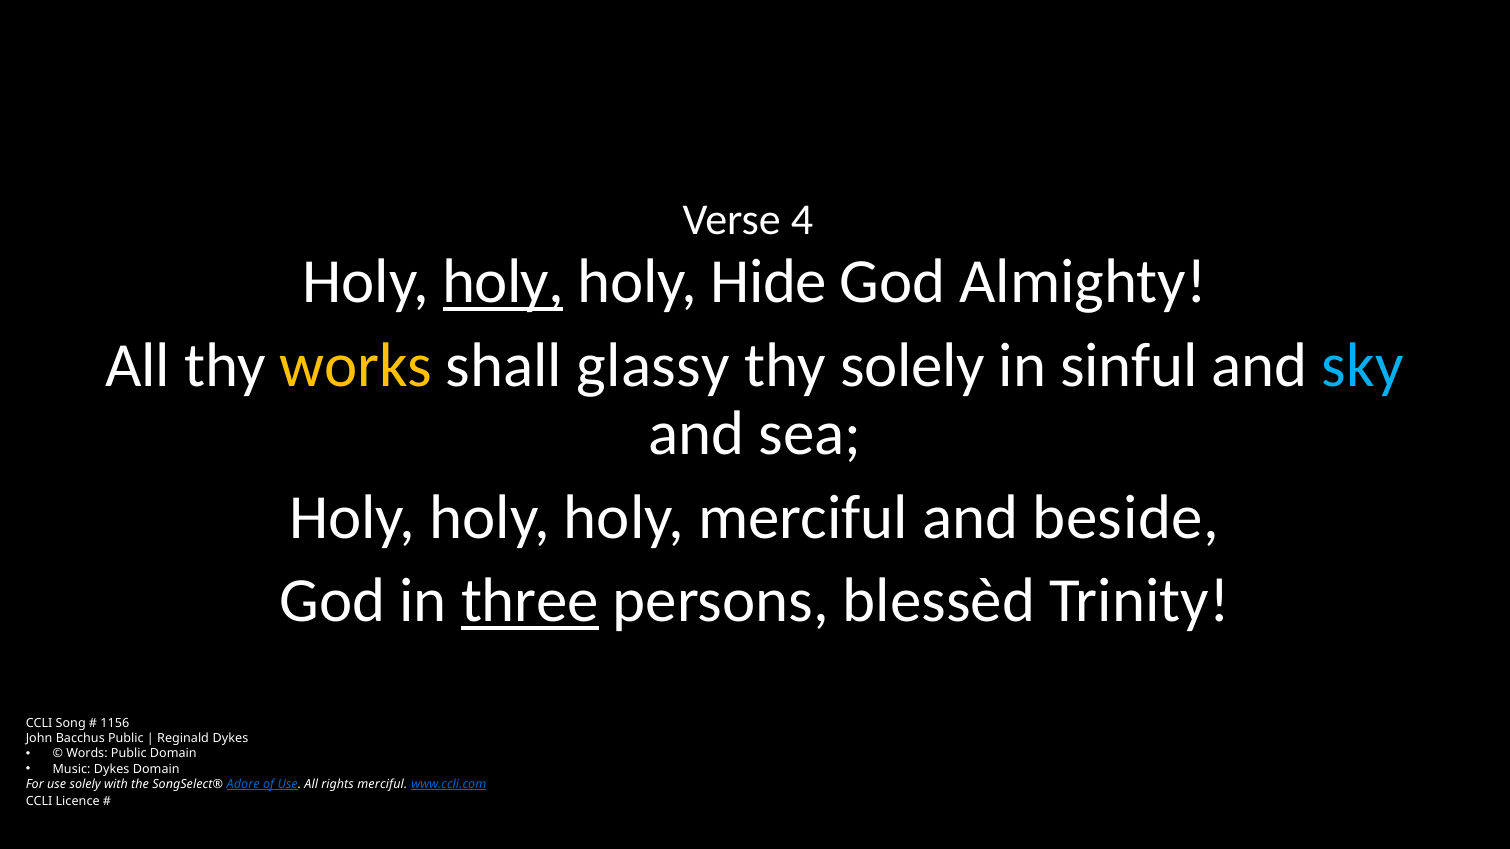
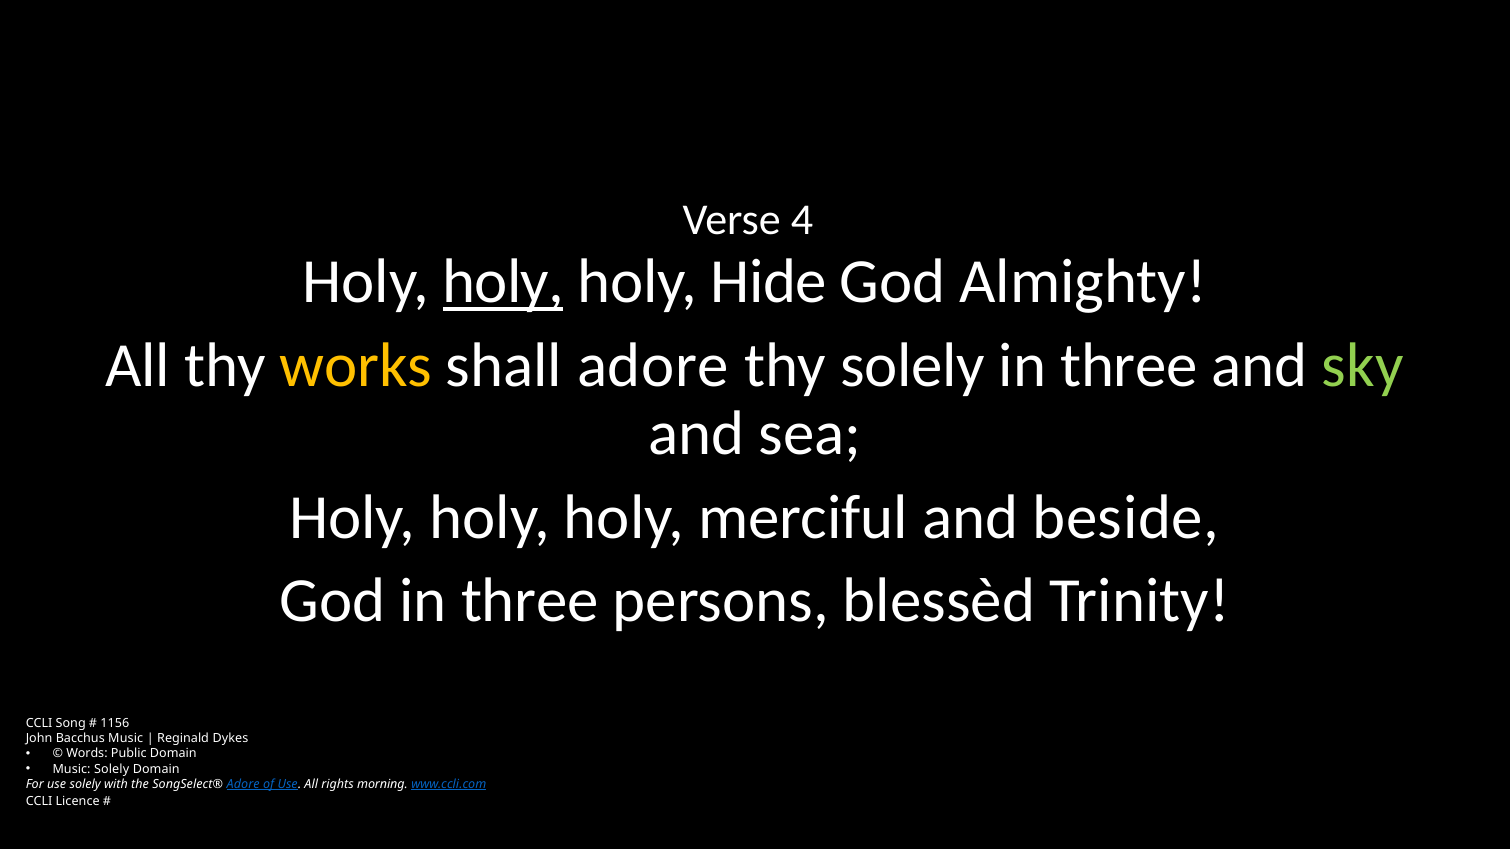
shall glassy: glassy -> adore (653, 366)
sinful: sinful -> three (1129, 366)
sky colour: light blue -> light green (1363, 366)
three underline: present -> none (530, 601)
Bacchus Public: Public -> Music (126, 739)
Music Dykes: Dykes -> Solely (112, 769)
rights merciful: merciful -> morning (382, 784)
